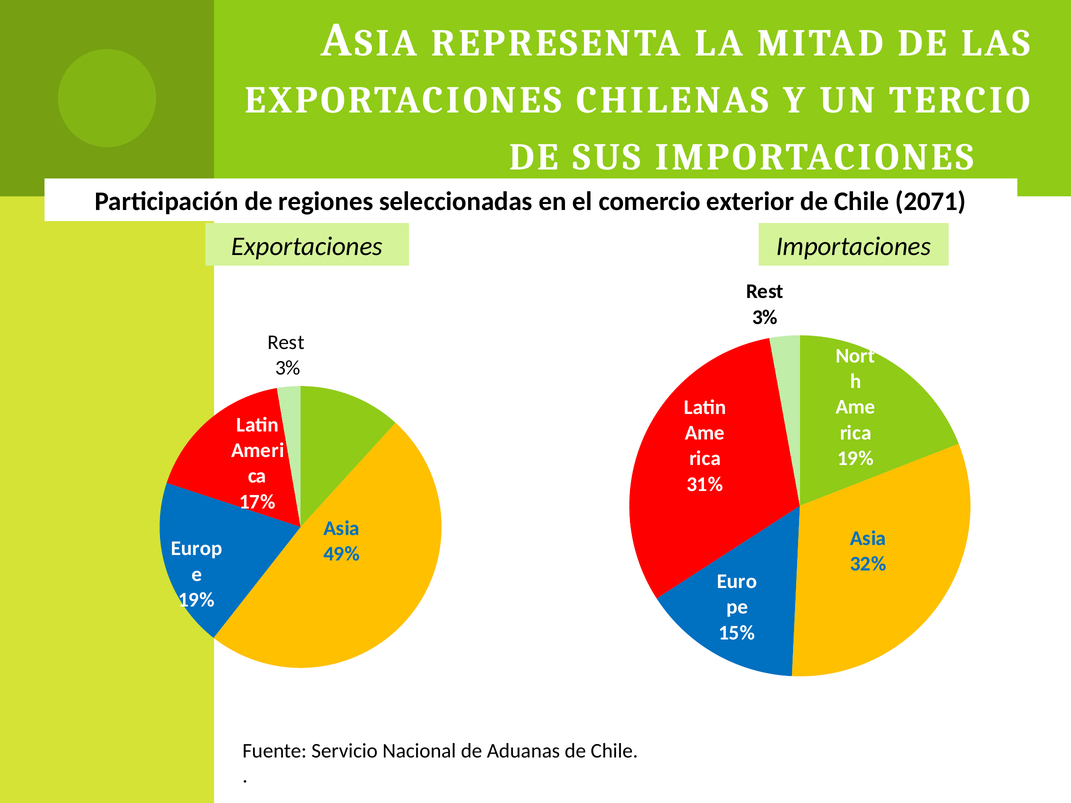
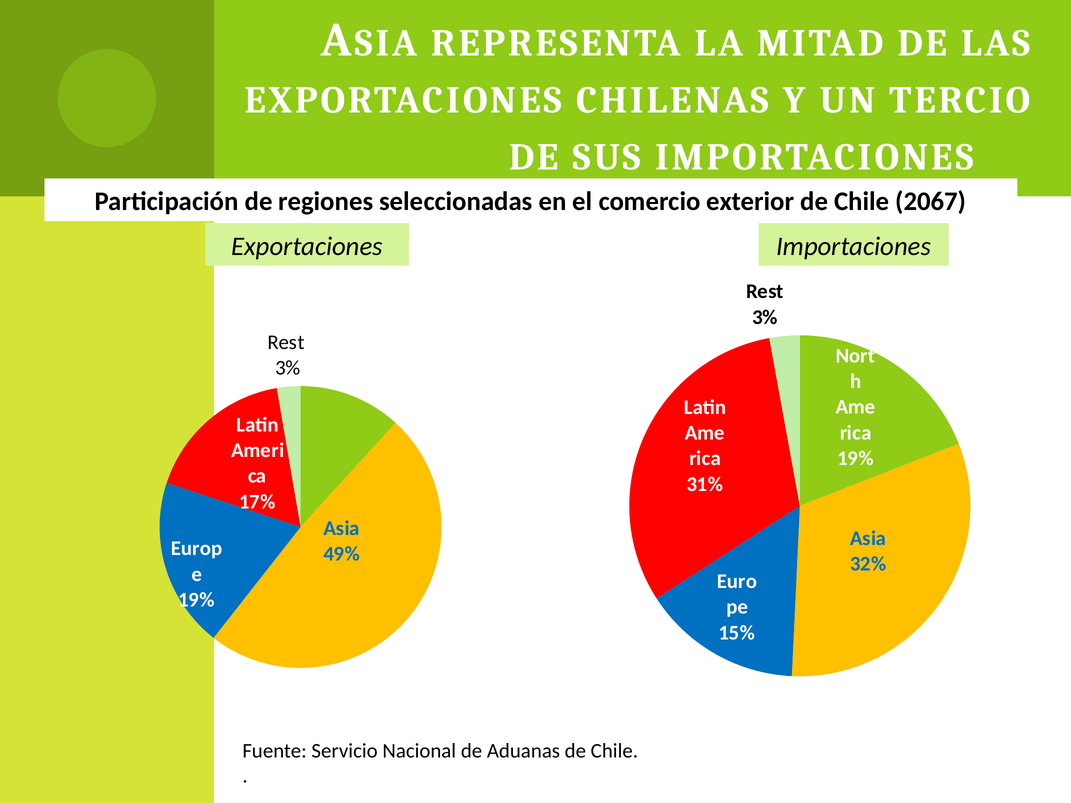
2071: 2071 -> 2067 (931, 202)
